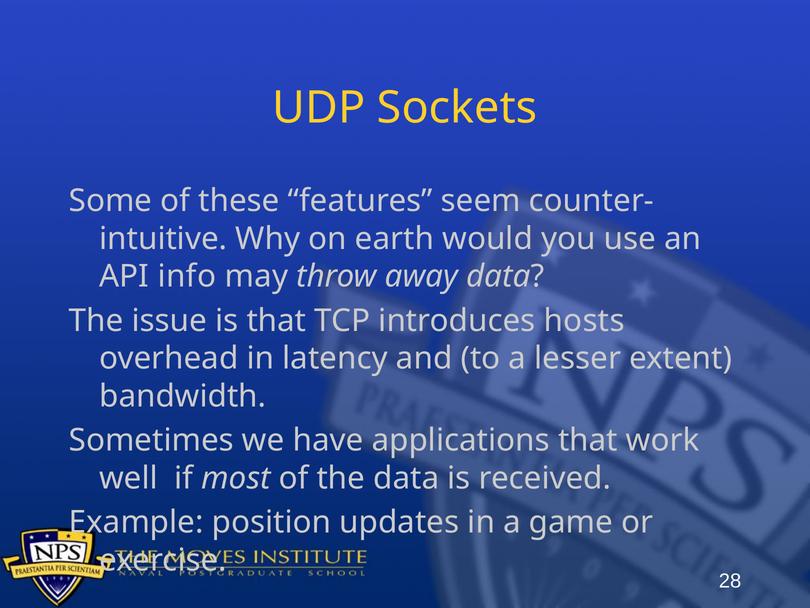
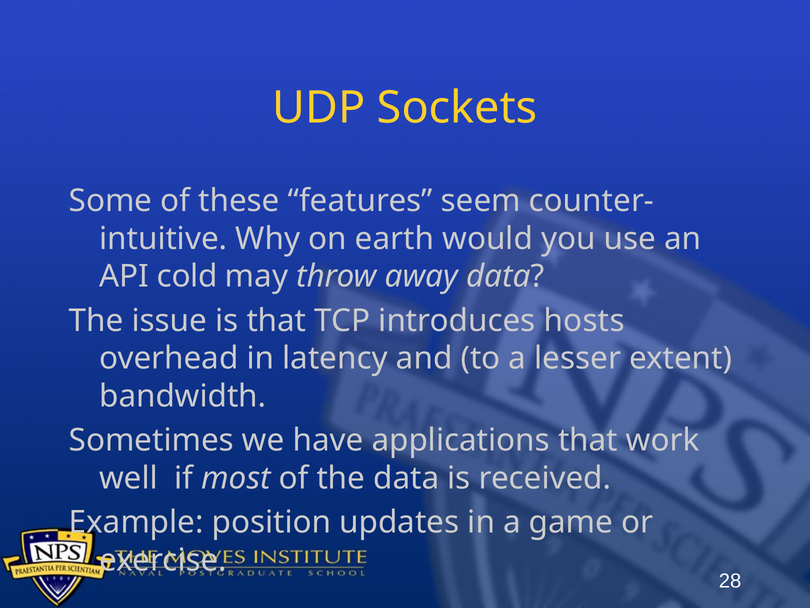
info: info -> cold (187, 276)
